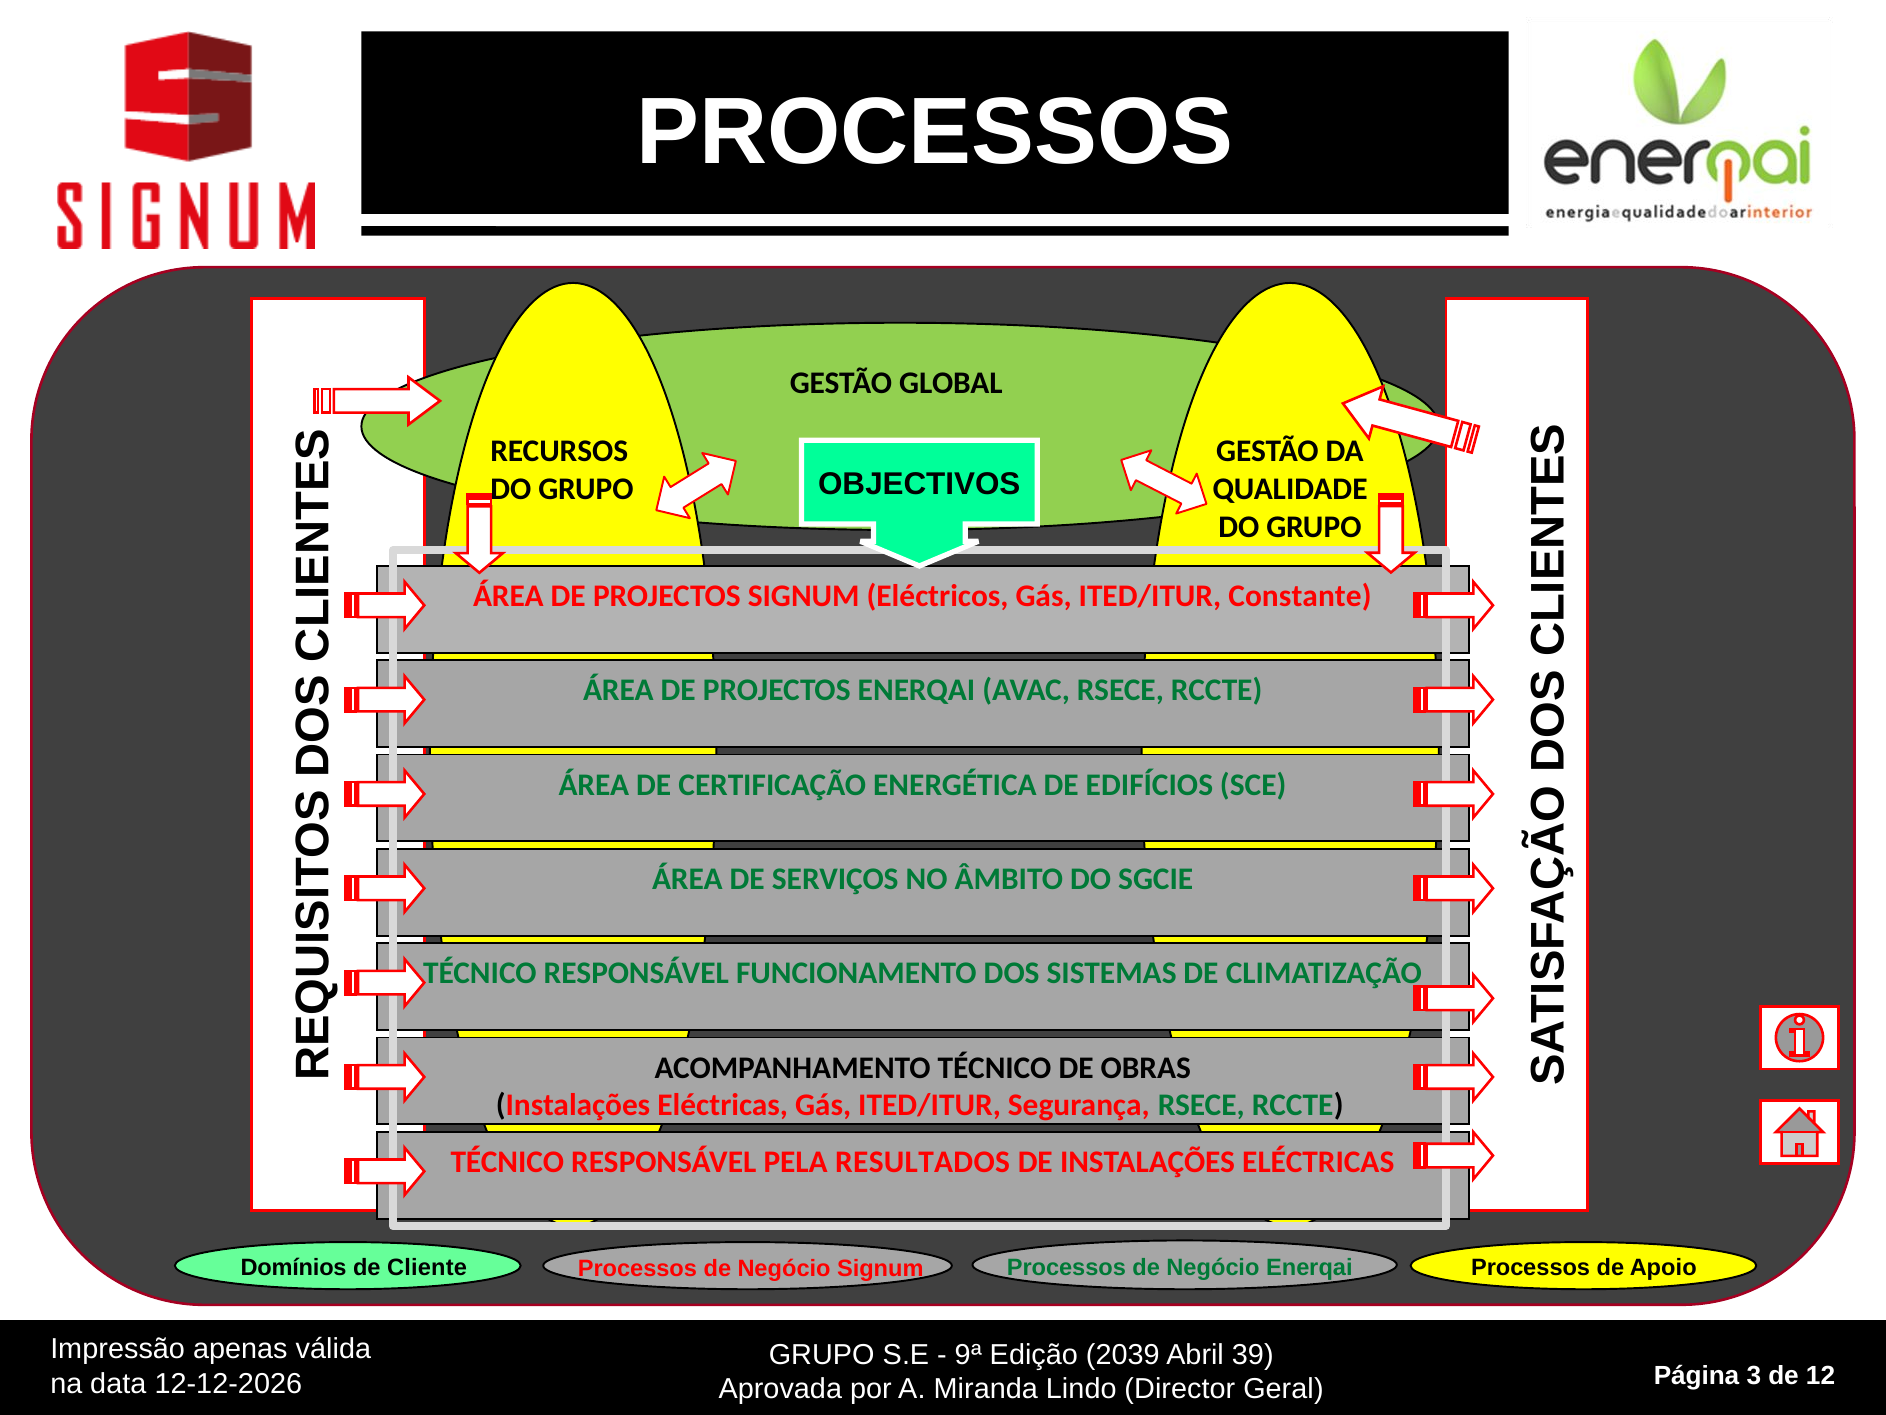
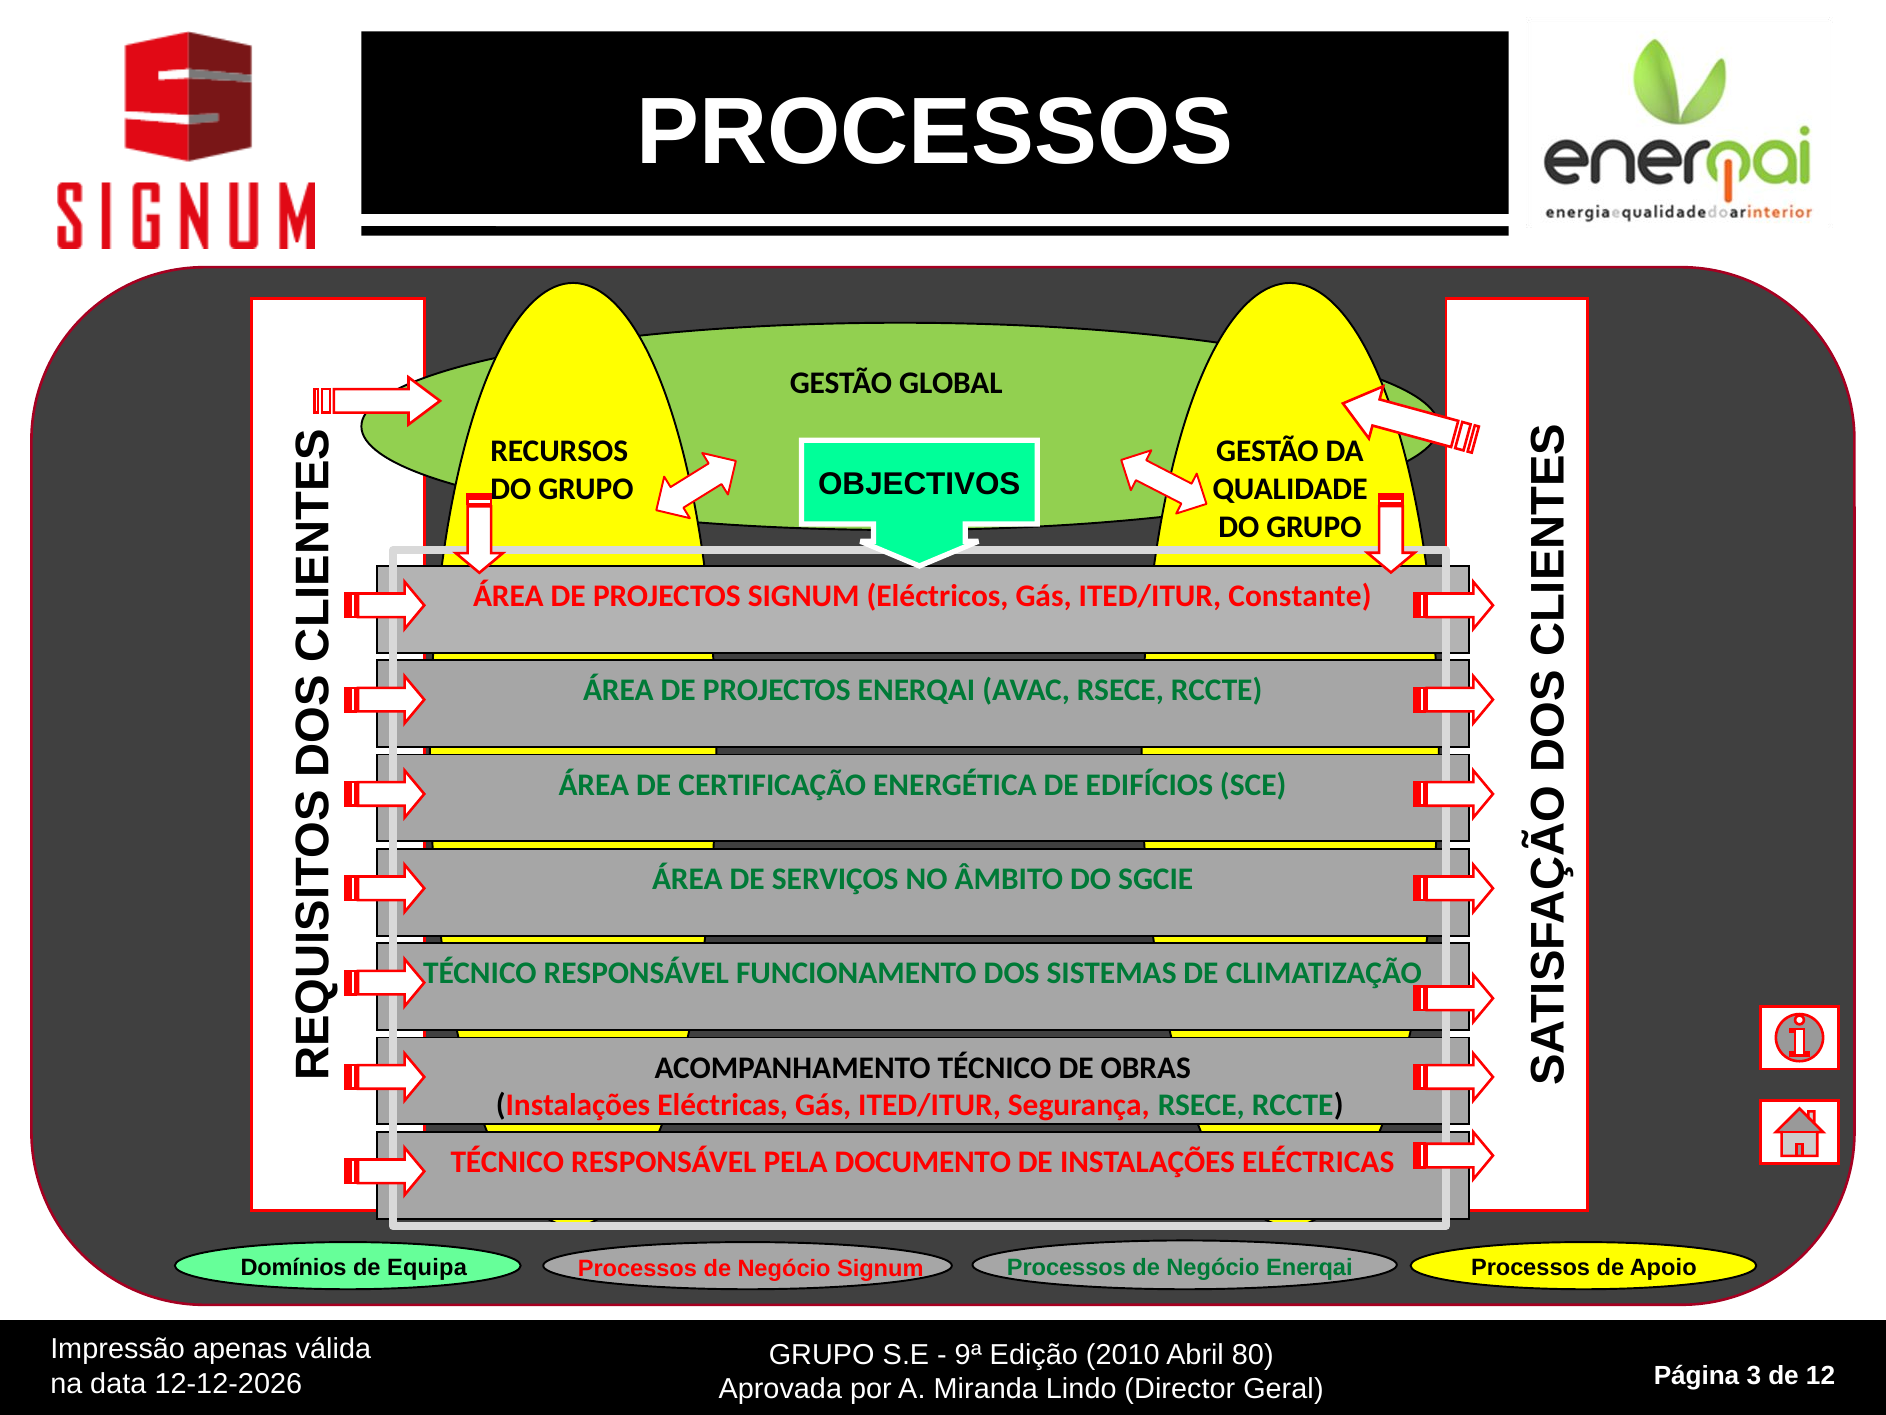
RESULTADOS: RESULTADOS -> DOCUMENTO (923, 1162)
Cliente: Cliente -> Equipa (427, 1267)
2039: 2039 -> 2010 (1123, 1354)
39: 39 -> 80 (1253, 1354)
